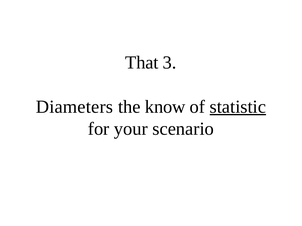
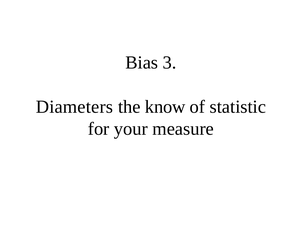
That: That -> Bias (142, 63)
statistic underline: present -> none (238, 107)
scenario: scenario -> measure (183, 129)
